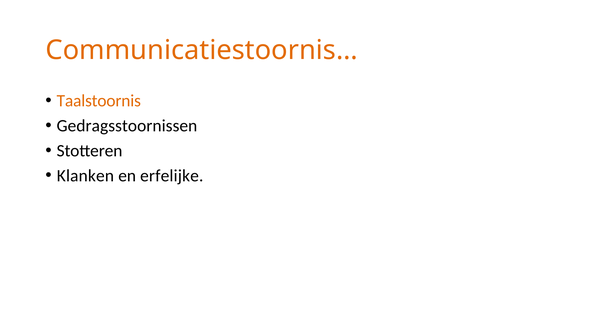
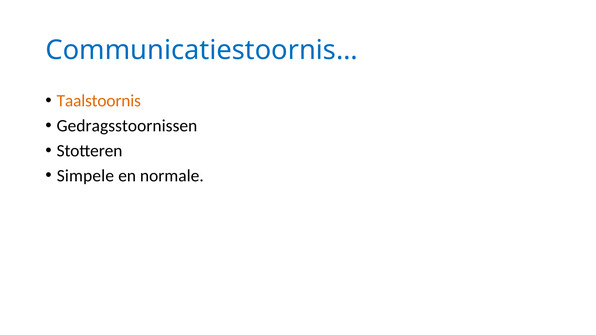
Communicatiestoornis… colour: orange -> blue (202, 50)
Klanken: Klanken -> Simpele (85, 176)
erfelijke: erfelijke -> normale (172, 176)
